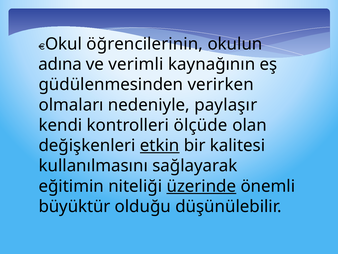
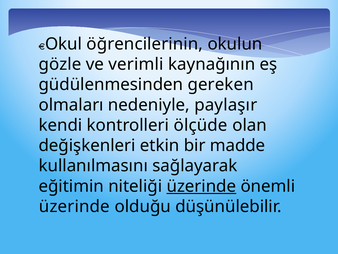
adına: adına -> gözle (60, 64)
verirken: verirken -> gereken (221, 84)
etkin underline: present -> none (160, 145)
kalitesi: kalitesi -> madde (238, 145)
büyüktür: büyüktür -> üzerinde (74, 206)
